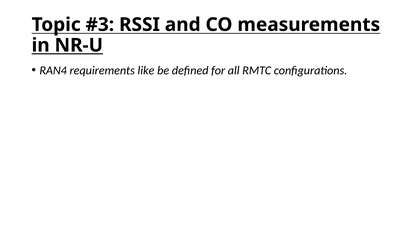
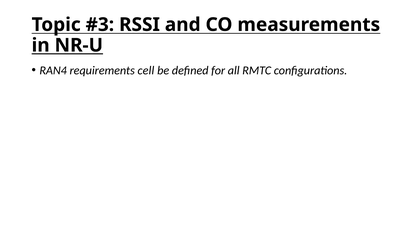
like: like -> cell (146, 70)
